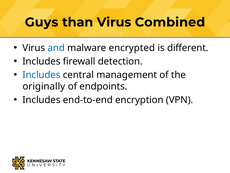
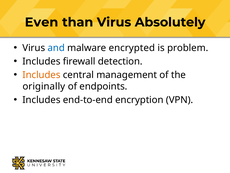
Guys: Guys -> Even (42, 22)
Combined: Combined -> Absolutely (170, 22)
different: different -> problem (188, 48)
Includes colour: blue -> orange (41, 75)
